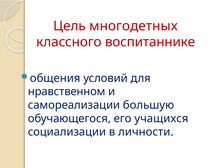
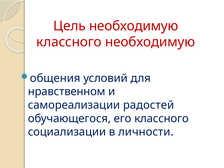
Цель многодетных: многодетных -> необходимую (134, 26)
классного воспитаннике: воспитаннике -> необходимую (150, 42)
большую: большую -> радостей (149, 105)
его учащихся: учащихся -> классного (162, 119)
